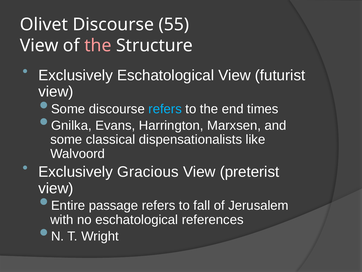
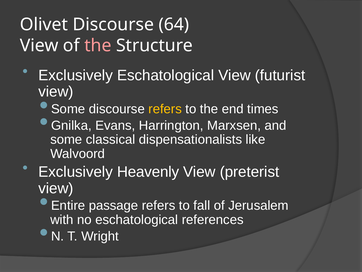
55: 55 -> 64 (174, 24)
refers colour: light blue -> yellow (165, 109)
Gracious: Gracious -> Heavenly (148, 172)
